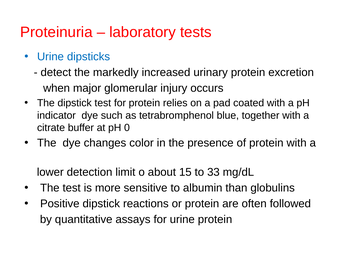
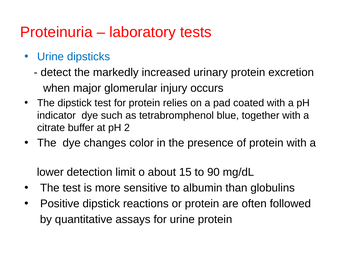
0: 0 -> 2 (127, 128)
33: 33 -> 90 (213, 172)
